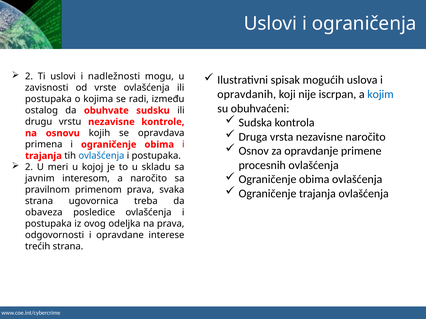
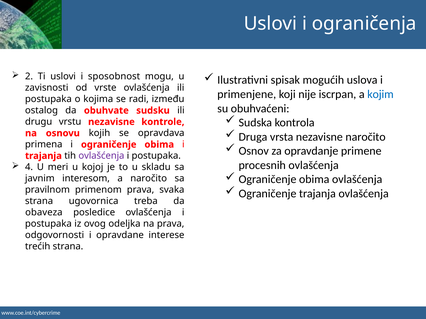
nadležnosti: nadležnosti -> sposobnost (114, 77)
opravdanih: opravdanih -> primenjene (247, 94)
ovlašćenja colour: blue -> purple (101, 156)
2: 2 -> 4 (29, 167)
